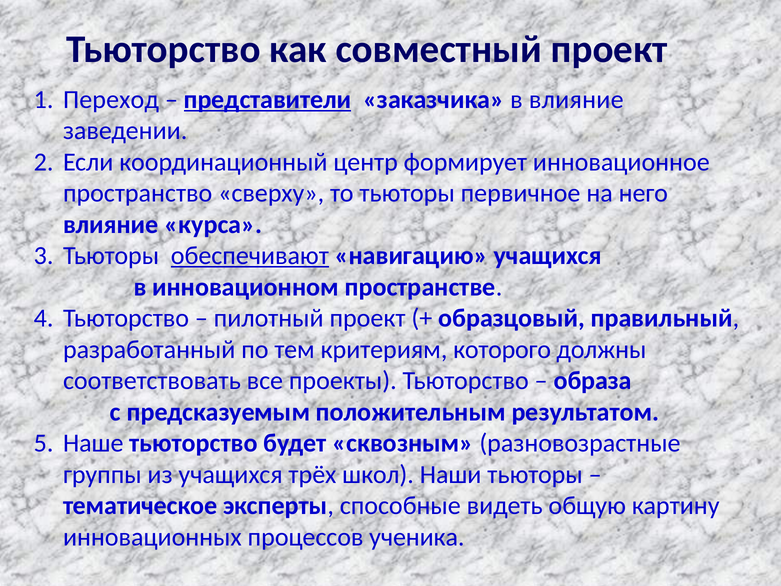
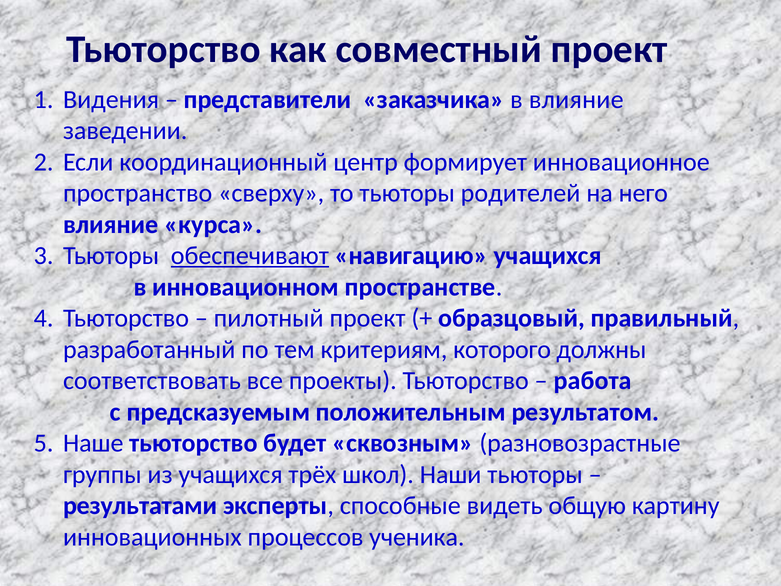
Переход: Переход -> Видения (111, 99)
представители underline: present -> none (268, 99)
первичное: первичное -> родителей (521, 193)
образа: образа -> работа (593, 381)
тематическое: тематическое -> результатами (140, 505)
